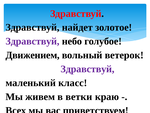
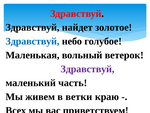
Здравствуй colour: purple -> blue (33, 41)
Движением: Движением -> Маленькая (33, 55)
класс: класс -> часть (73, 82)
